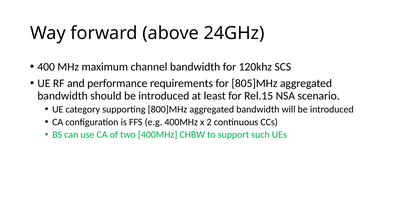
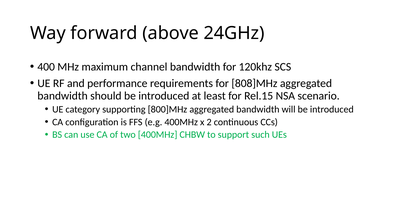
805]MHz: 805]MHz -> 808]MHz (254, 83)
